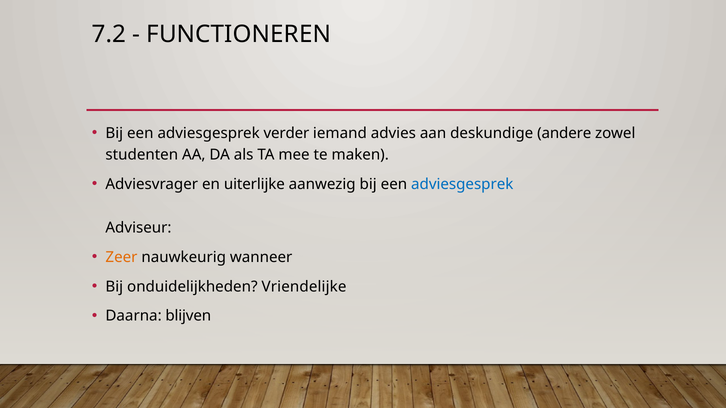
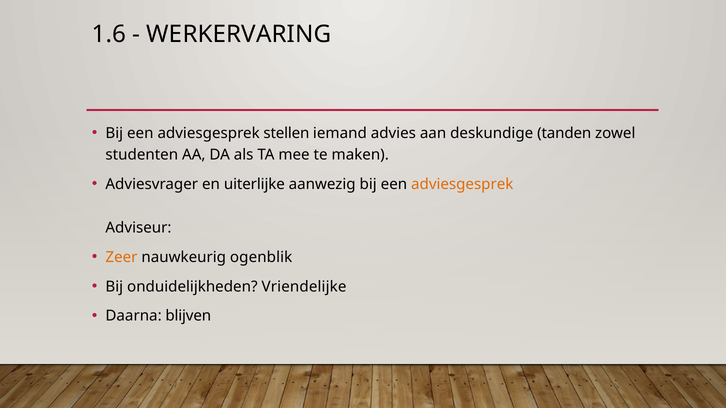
7.2: 7.2 -> 1.6 (109, 34)
FUNCTIONEREN: FUNCTIONEREN -> WERKERVARING (239, 34)
verder: verder -> stellen (286, 133)
andere: andere -> tanden (564, 133)
adviesgesprek colour: blue -> orange (462, 184)
wanneer: wanneer -> ogenblik (261, 257)
